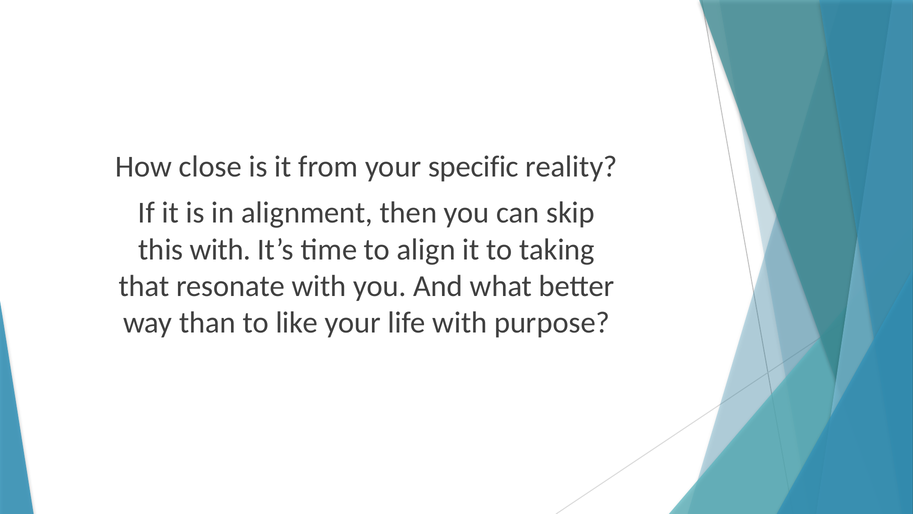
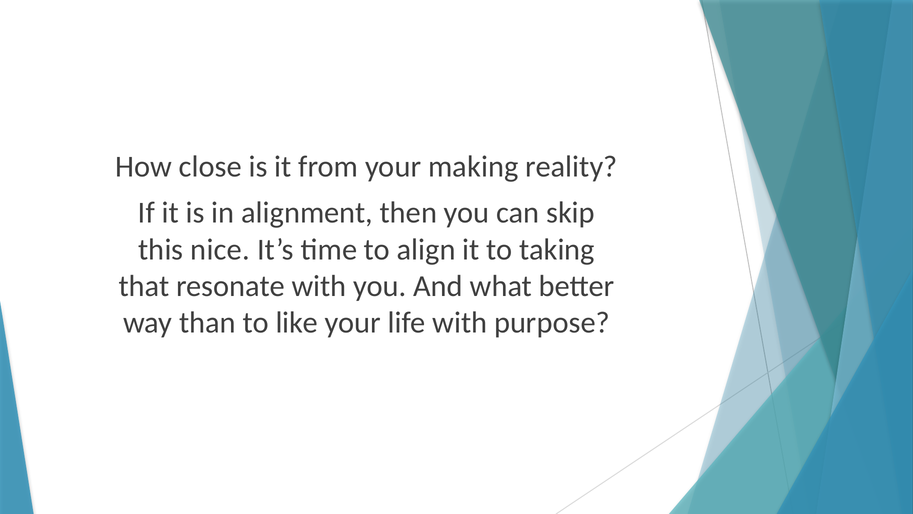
specific: specific -> making (473, 167)
this with: with -> nice (220, 249)
